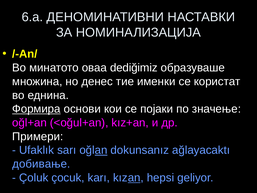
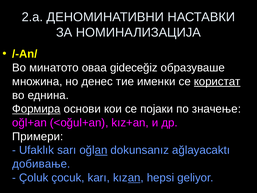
6.a: 6.a -> 2.a (32, 17)
dediğimiz: dediğimiz -> gideceğiz (134, 68)
користат underline: none -> present (217, 81)
